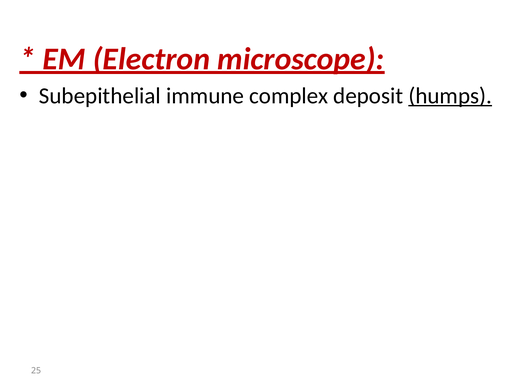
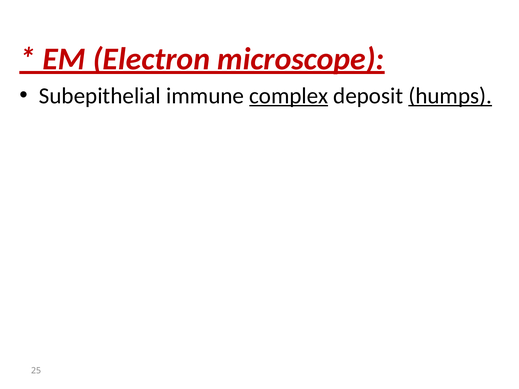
complex underline: none -> present (289, 96)
